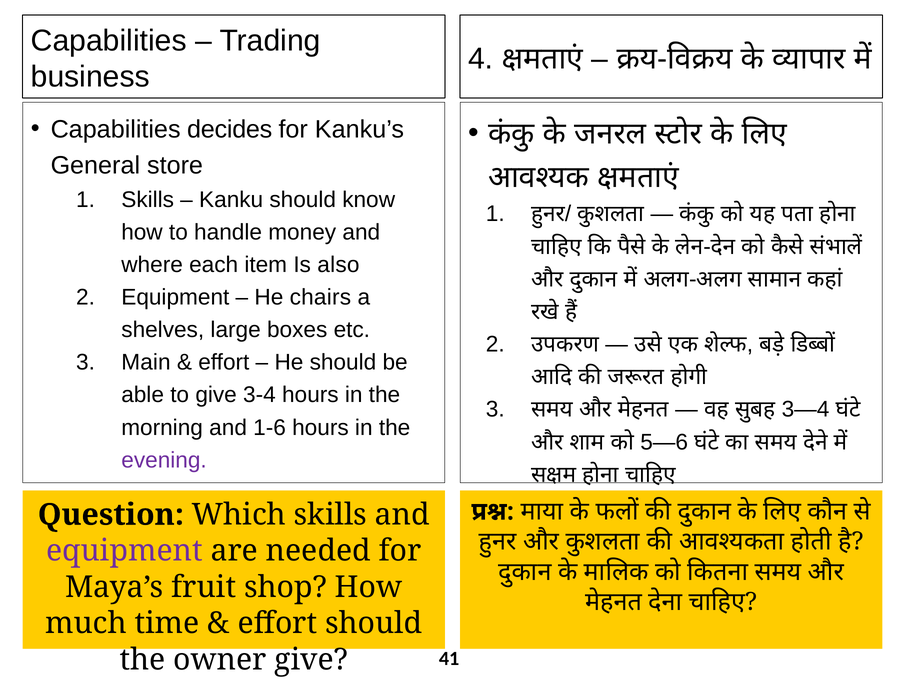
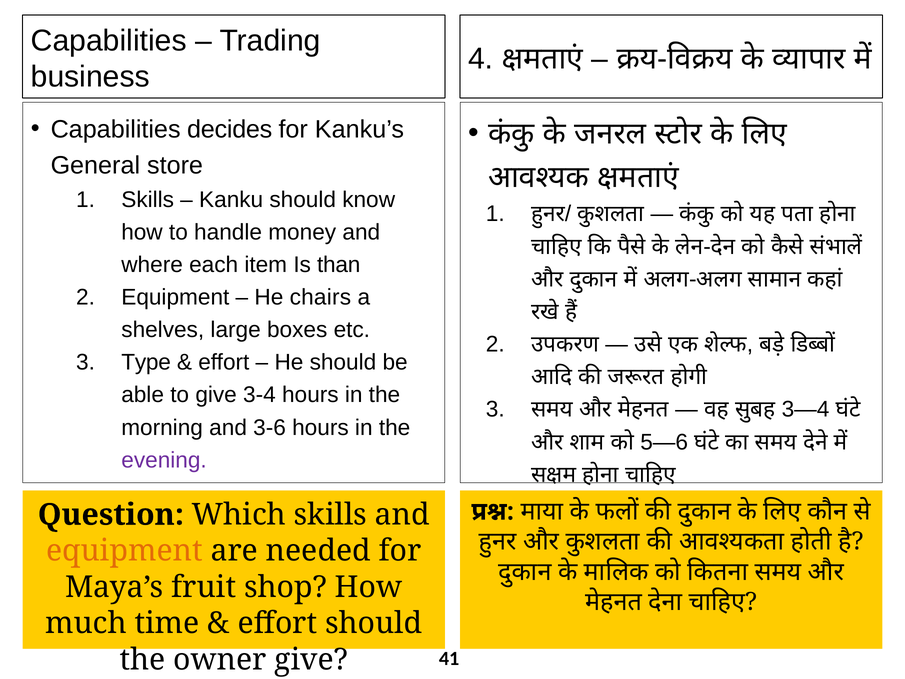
also: also -> than (339, 265)
Main: Main -> Type (146, 362)
1-6: 1-6 -> 3-6 (270, 427)
equipment colour: purple -> orange (125, 551)
